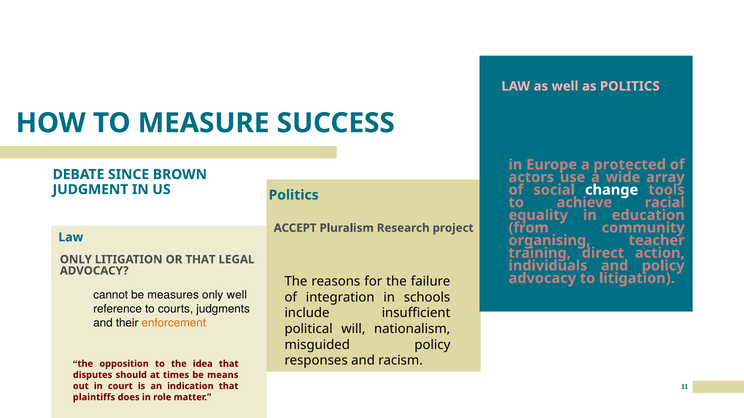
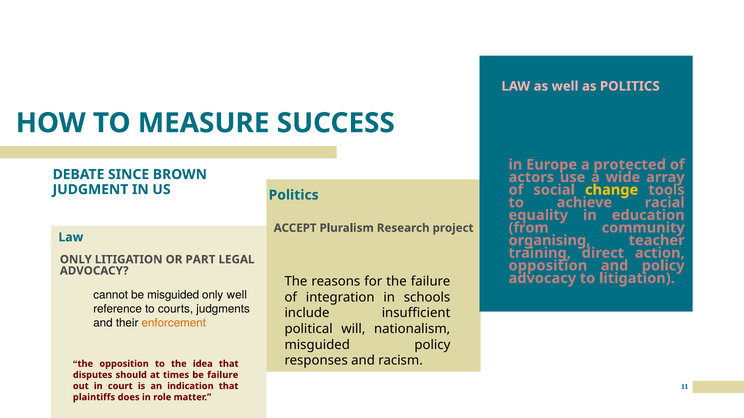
change colour: white -> yellow (612, 190)
OR THAT: THAT -> PART (200, 260)
individuals: individuals -> opposition (548, 266)
be measures: measures -> misguided (173, 295)
be means: means -> failure (223, 375)
